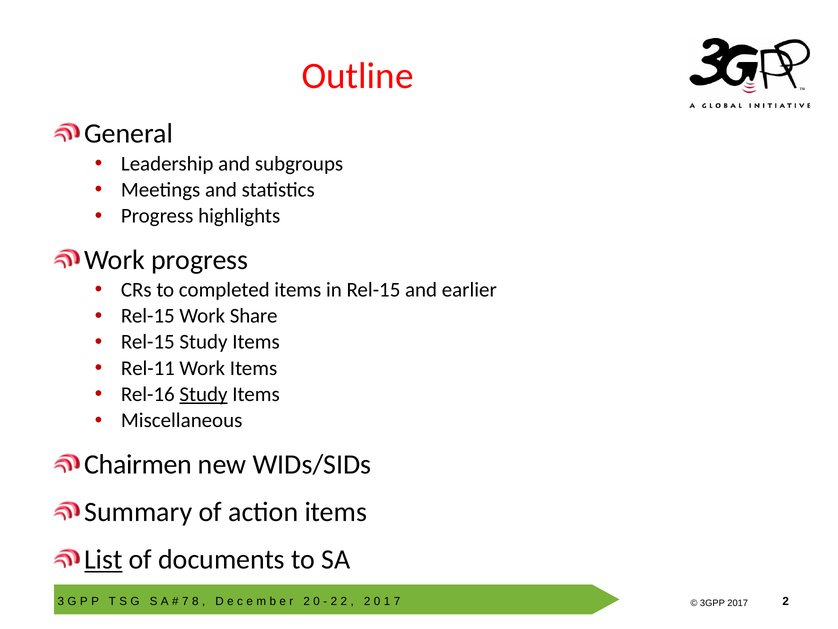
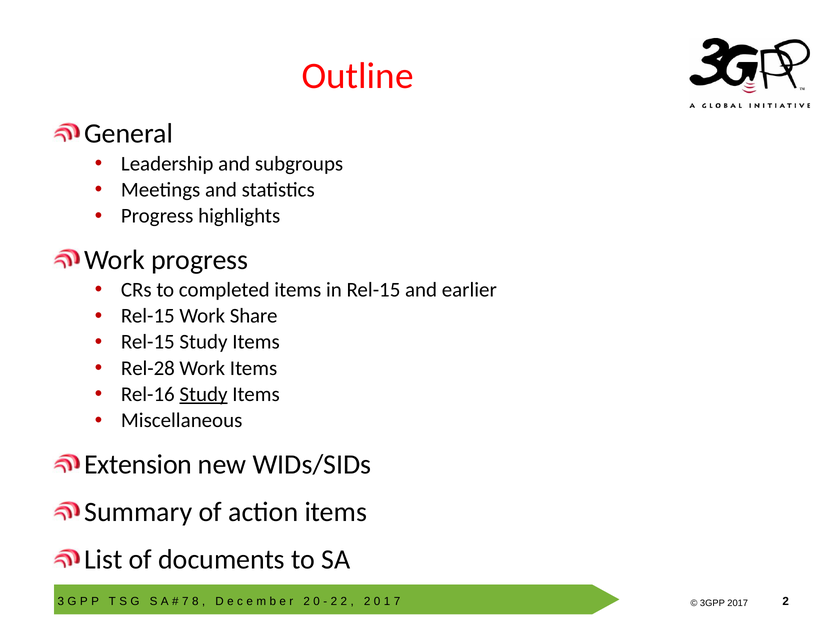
Rel-11: Rel-11 -> Rel-28 (148, 368)
Chairmen: Chairmen -> Extension (138, 464)
List underline: present -> none (103, 559)
